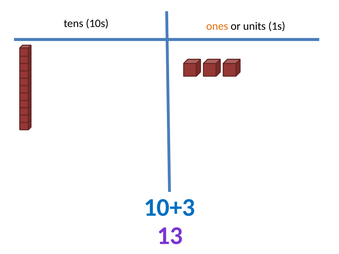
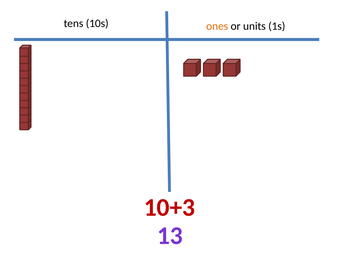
10+3 colour: blue -> red (169, 208)
